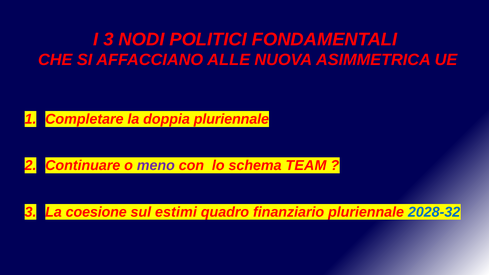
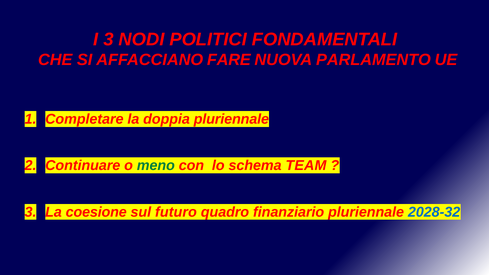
ALLE: ALLE -> FARE (229, 60)
ASIMMETRICA: ASIMMETRICA -> PARLAMENTO (373, 60)
meno colour: purple -> green (156, 166)
estimi: estimi -> futuro (176, 212)
